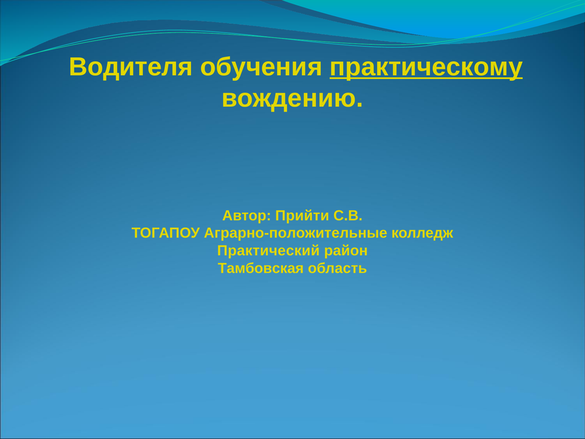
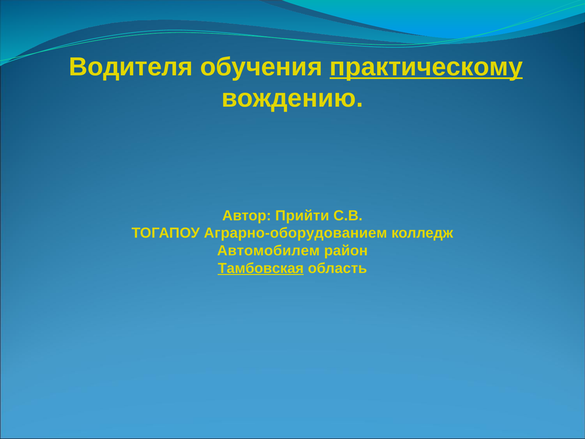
Аграрно-положительные: Аграрно-положительные -> Аграрно-оборудованием (296, 233)
Практический: Практический -> Автомобилем (268, 251)
Тамбовская underline: none -> present (261, 268)
